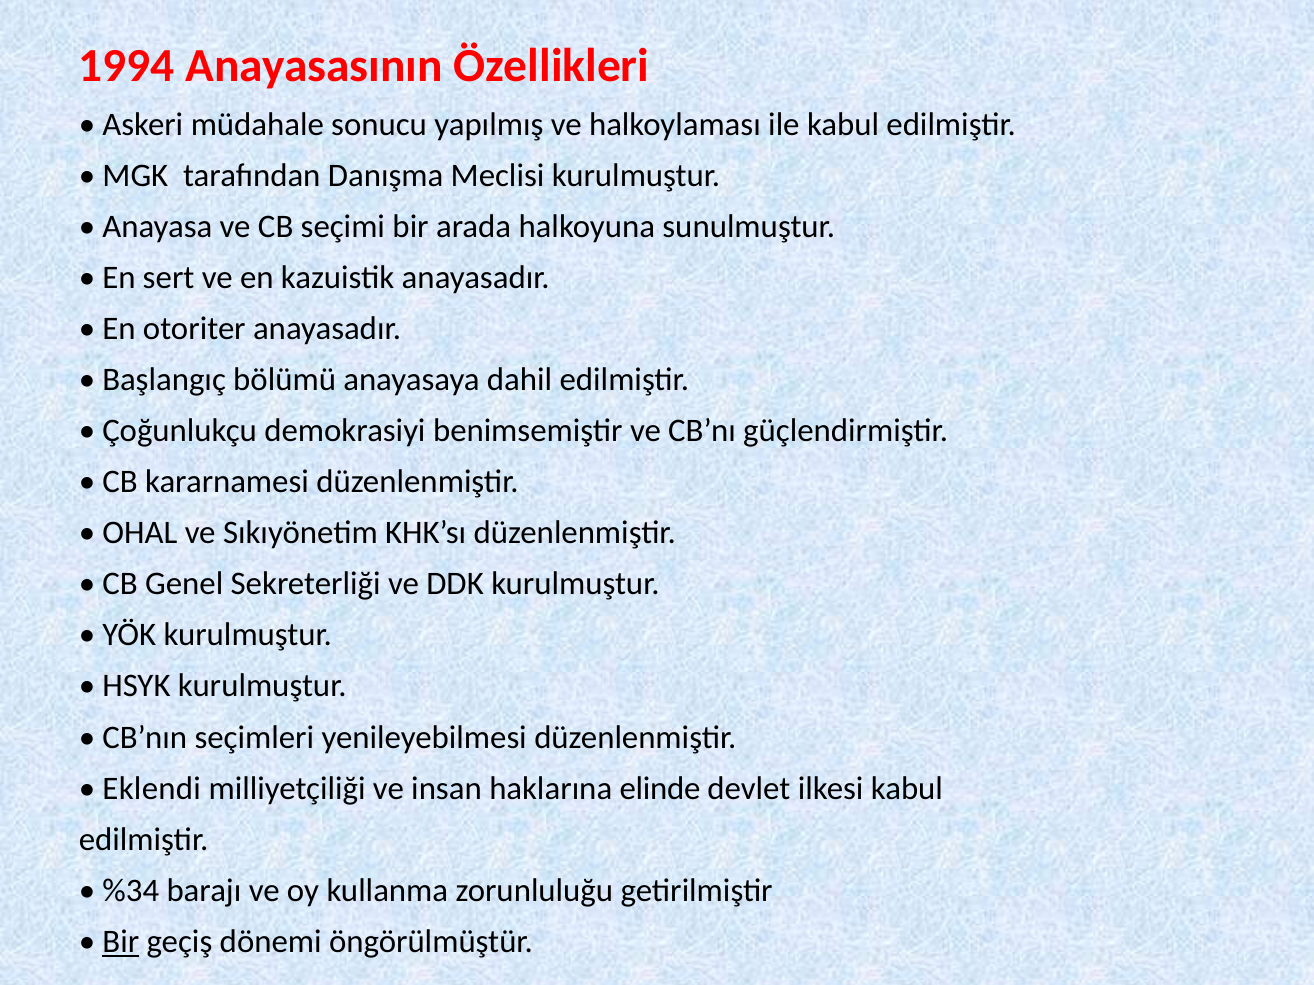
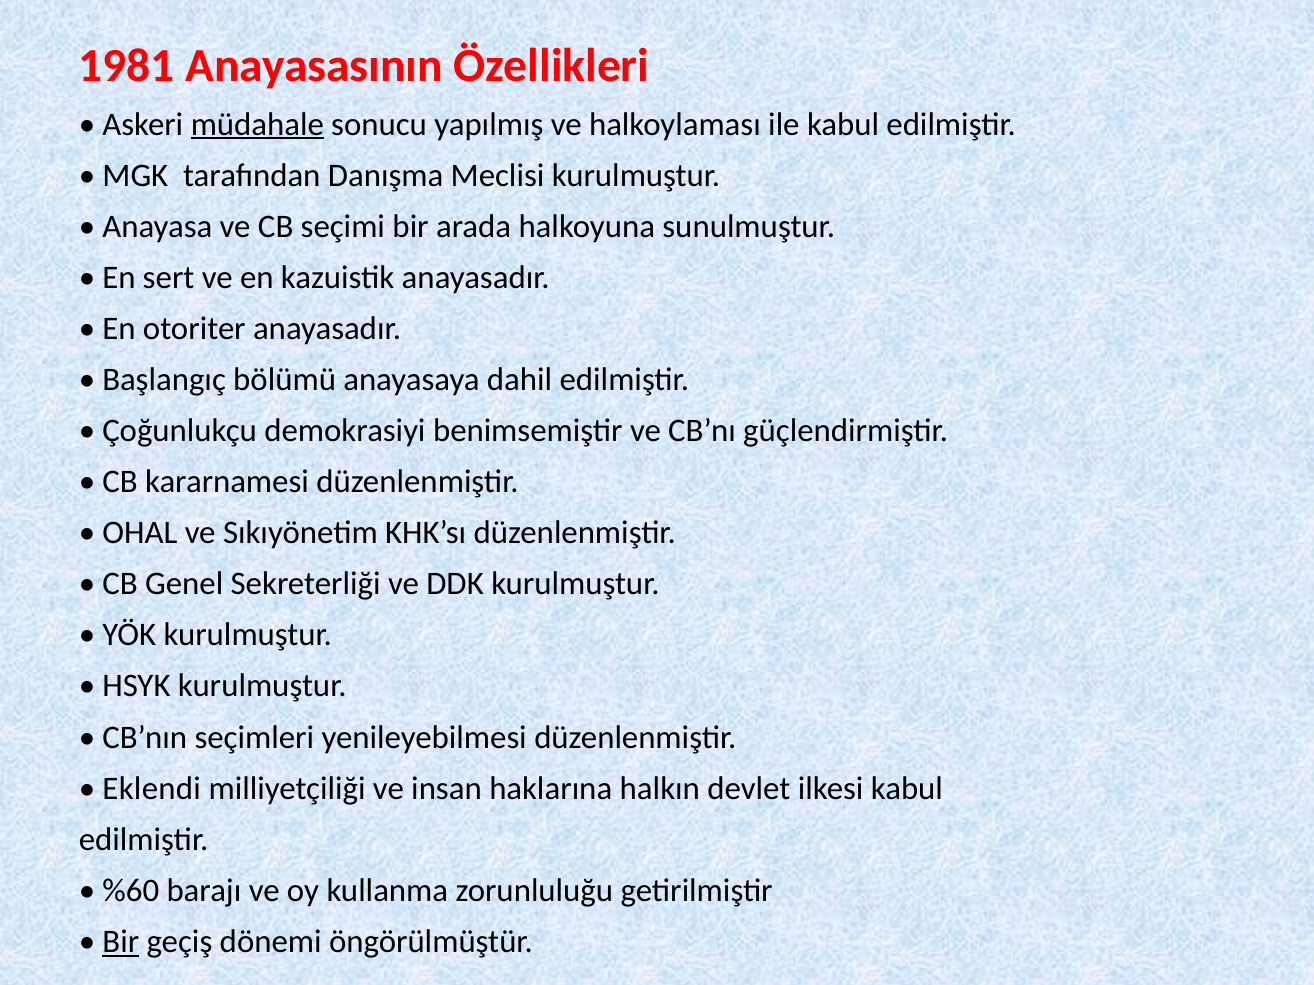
1994: 1994 -> 1981 (127, 65)
müdahale underline: none -> present (257, 124)
elinde: elinde -> halkın (660, 789)
%34: %34 -> %60 (131, 891)
